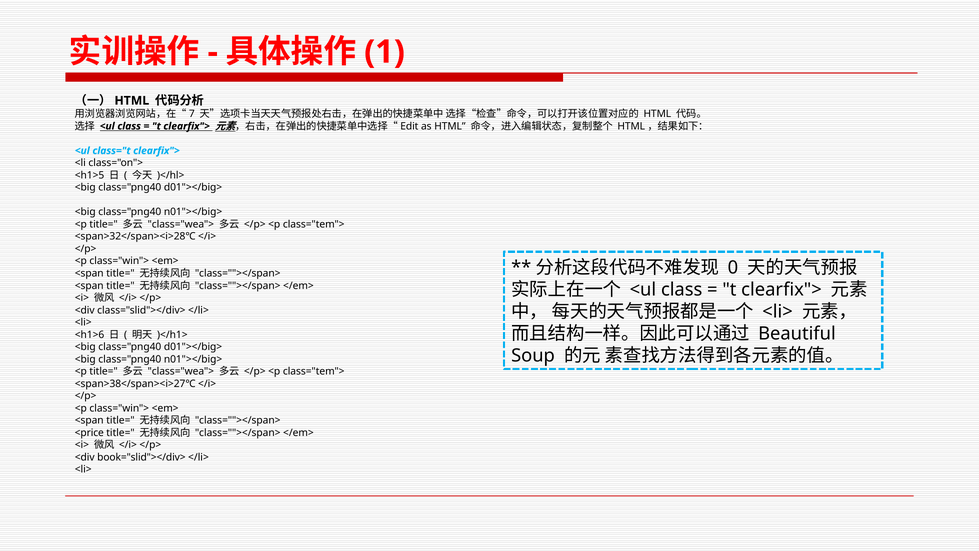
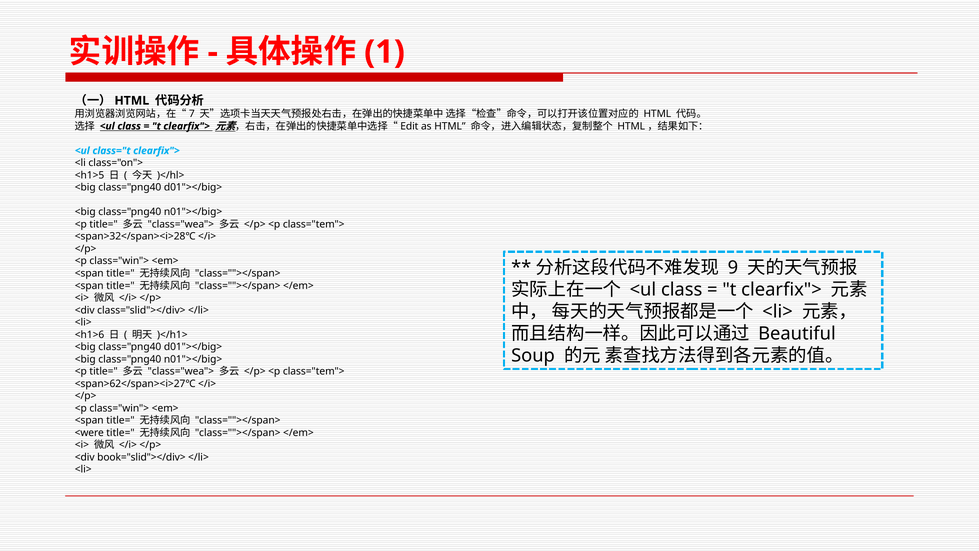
0: 0 -> 9 (733, 267)
<span>38</span><i>27℃: <span>38</span><i>27℃ -> <span>62</span><i>27℃ (135, 384)
<price: <price -> <were (89, 433)
